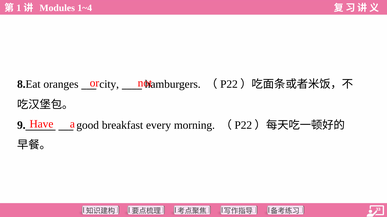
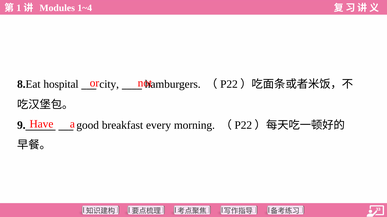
oranges: oranges -> hospital (61, 85)
